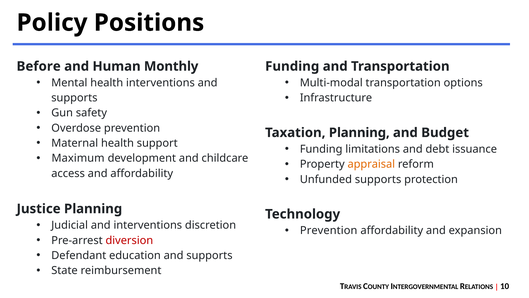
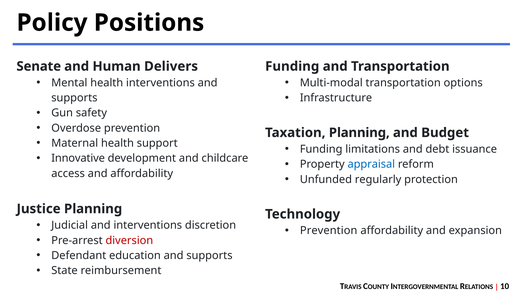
Before: Before -> Senate (39, 66)
Monthly: Monthly -> Delivers (171, 66)
Maximum: Maximum -> Innovative (78, 158)
appraisal colour: orange -> blue (371, 164)
Unfunded supports: supports -> regularly (378, 179)
